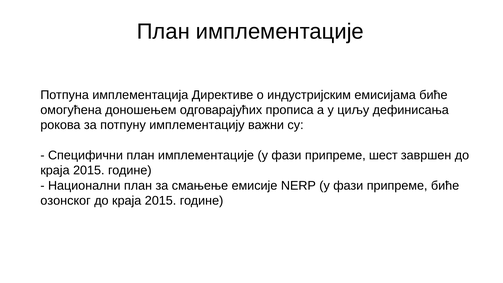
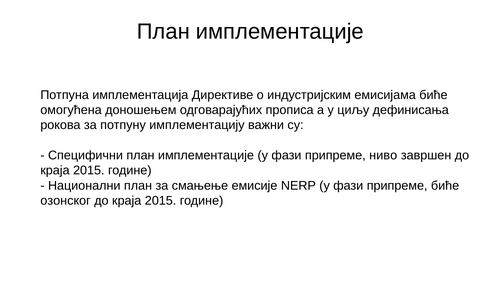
шест: шест -> ниво (383, 155)
